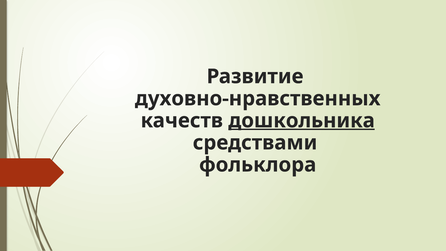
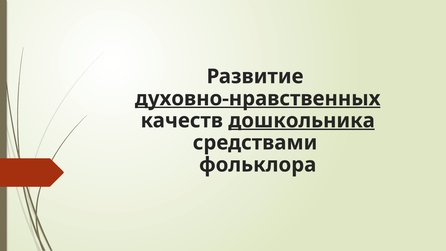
духовно-нравственных underline: none -> present (258, 98)
